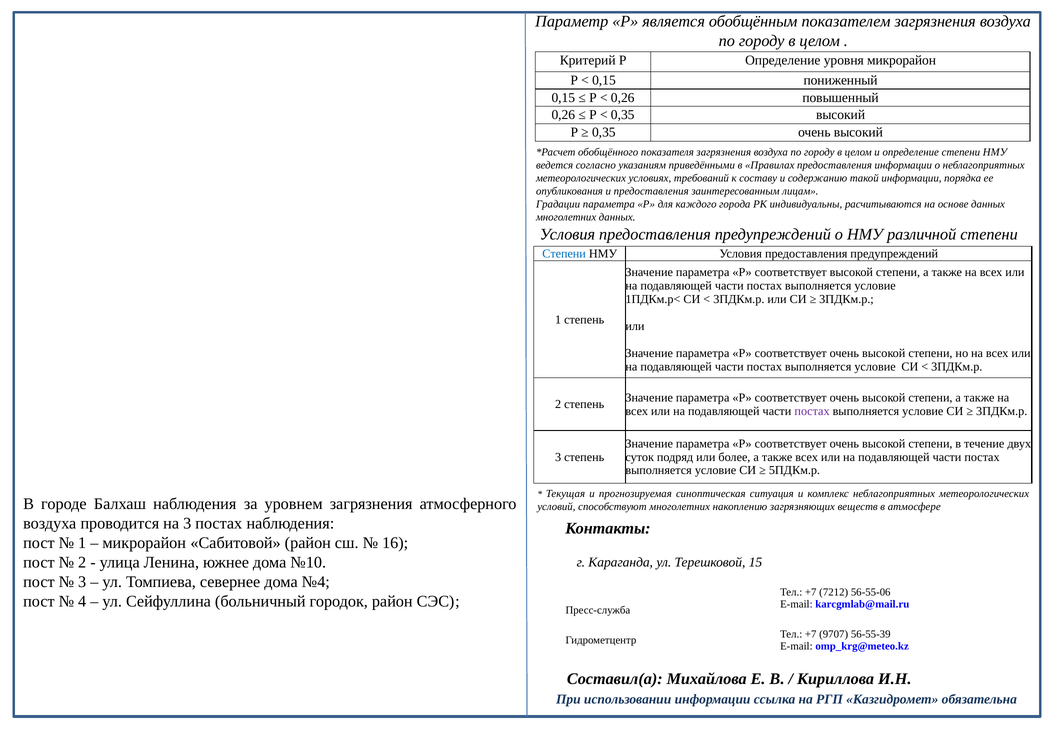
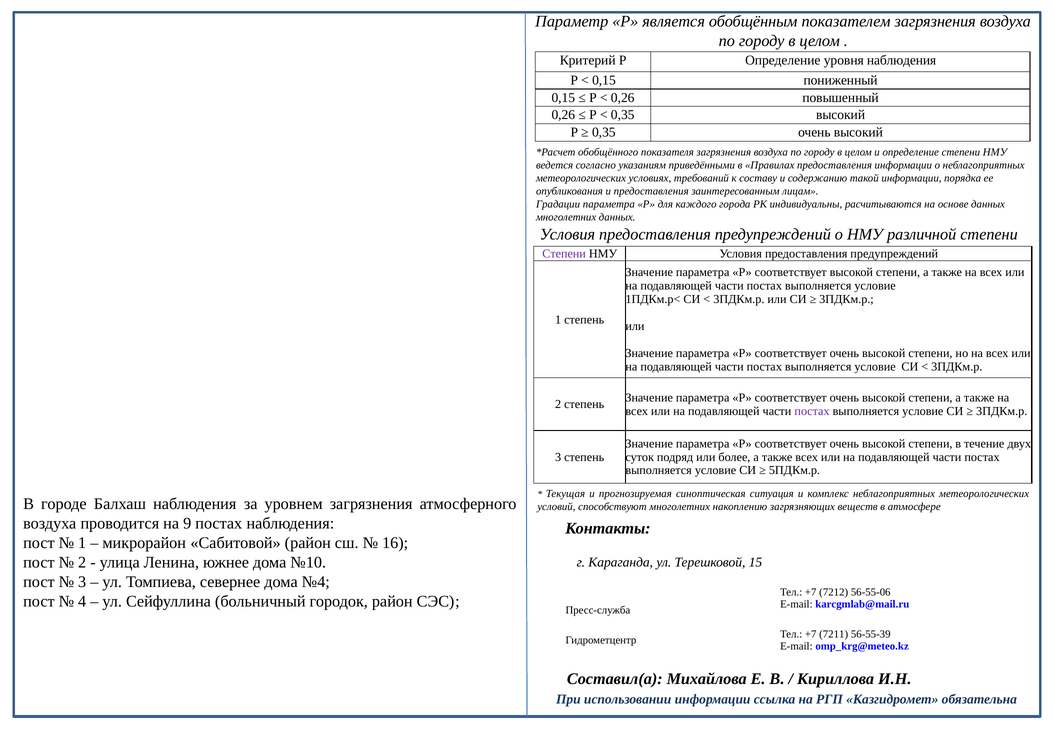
уровня микрорайон: микрорайон -> наблюдения (902, 60)
Степени colour: blue -> purple (564, 254)
на 3: 3 -> 9 (187, 524)
9707: 9707 -> 7211 (834, 635)
